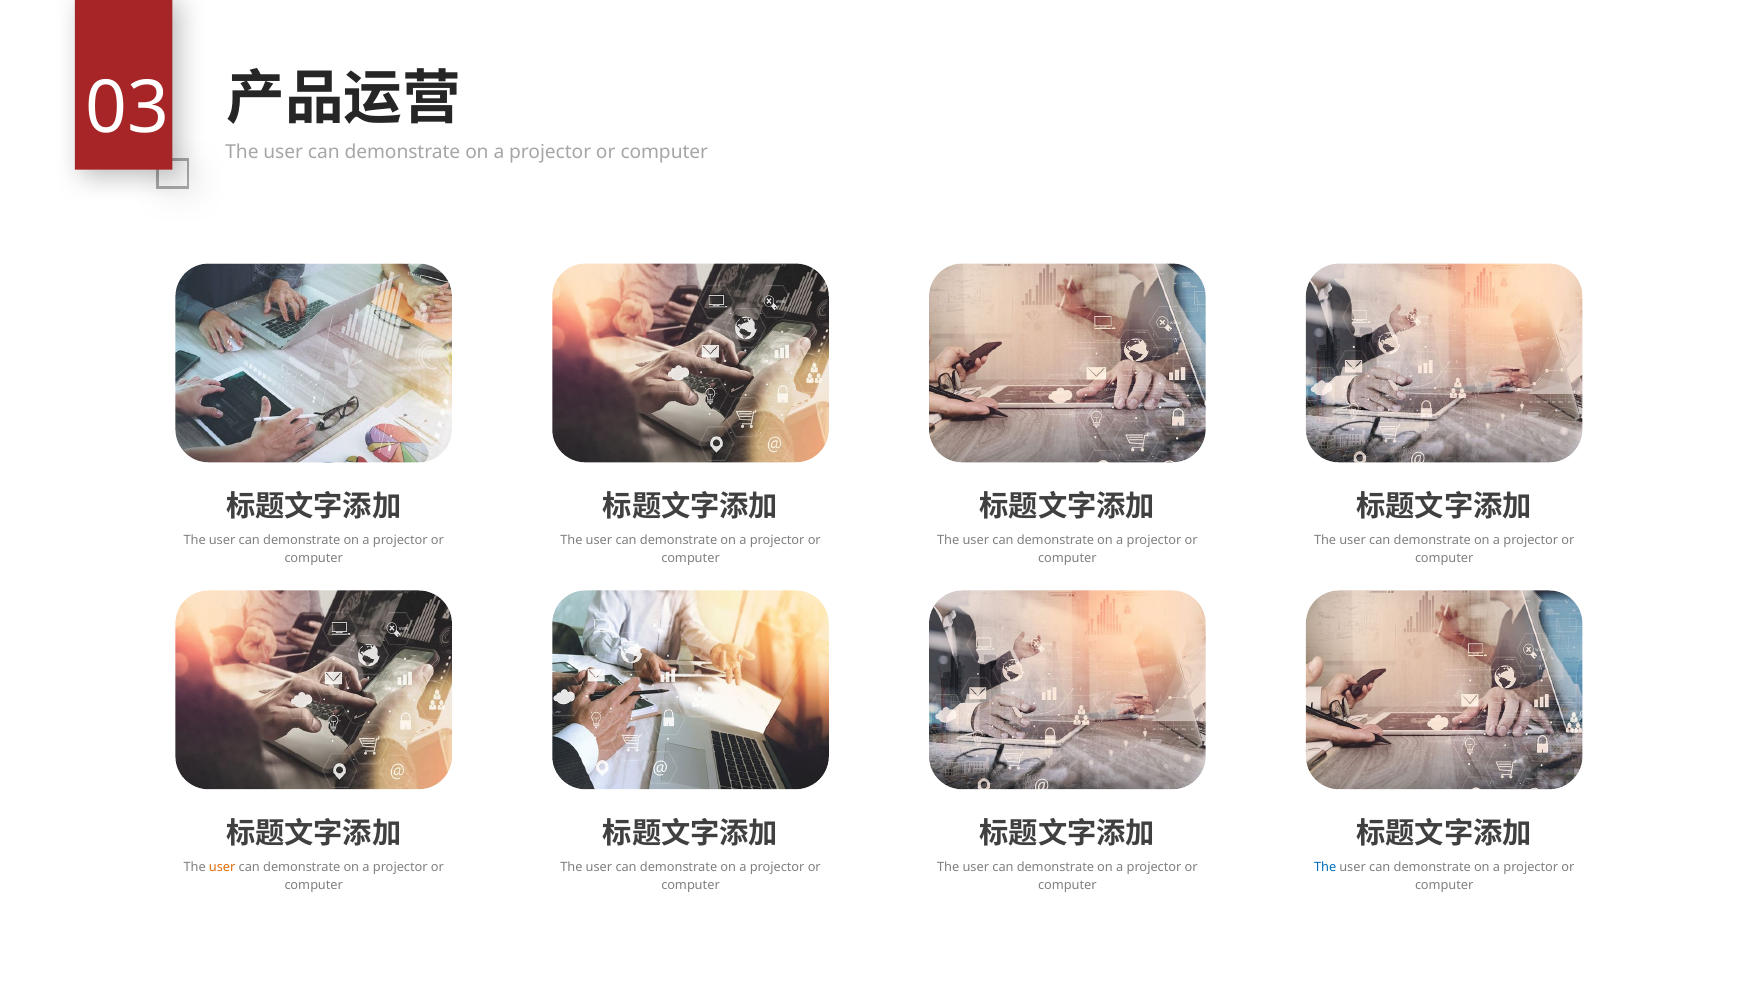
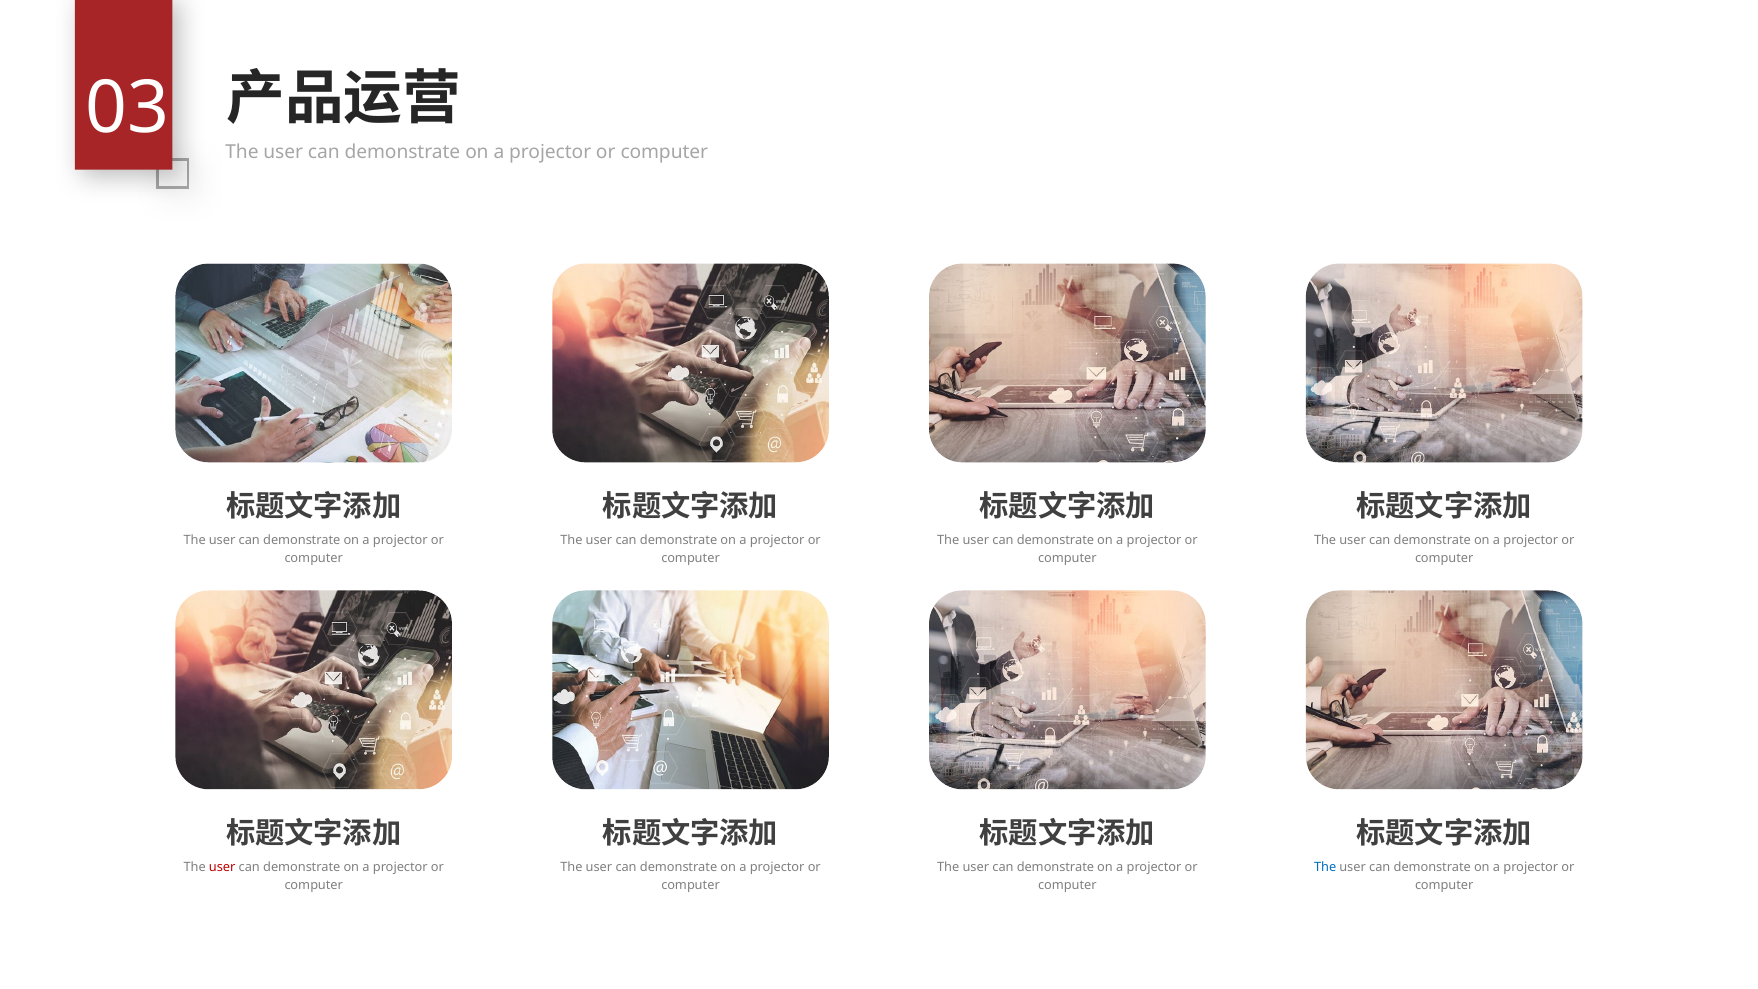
user colour: orange -> red (222, 867)
